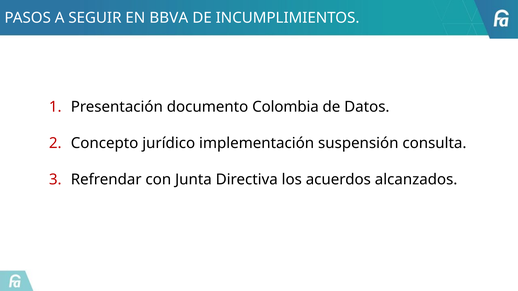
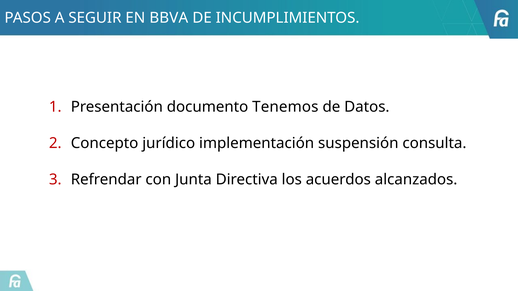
Colombia: Colombia -> Tenemos (285, 107)
